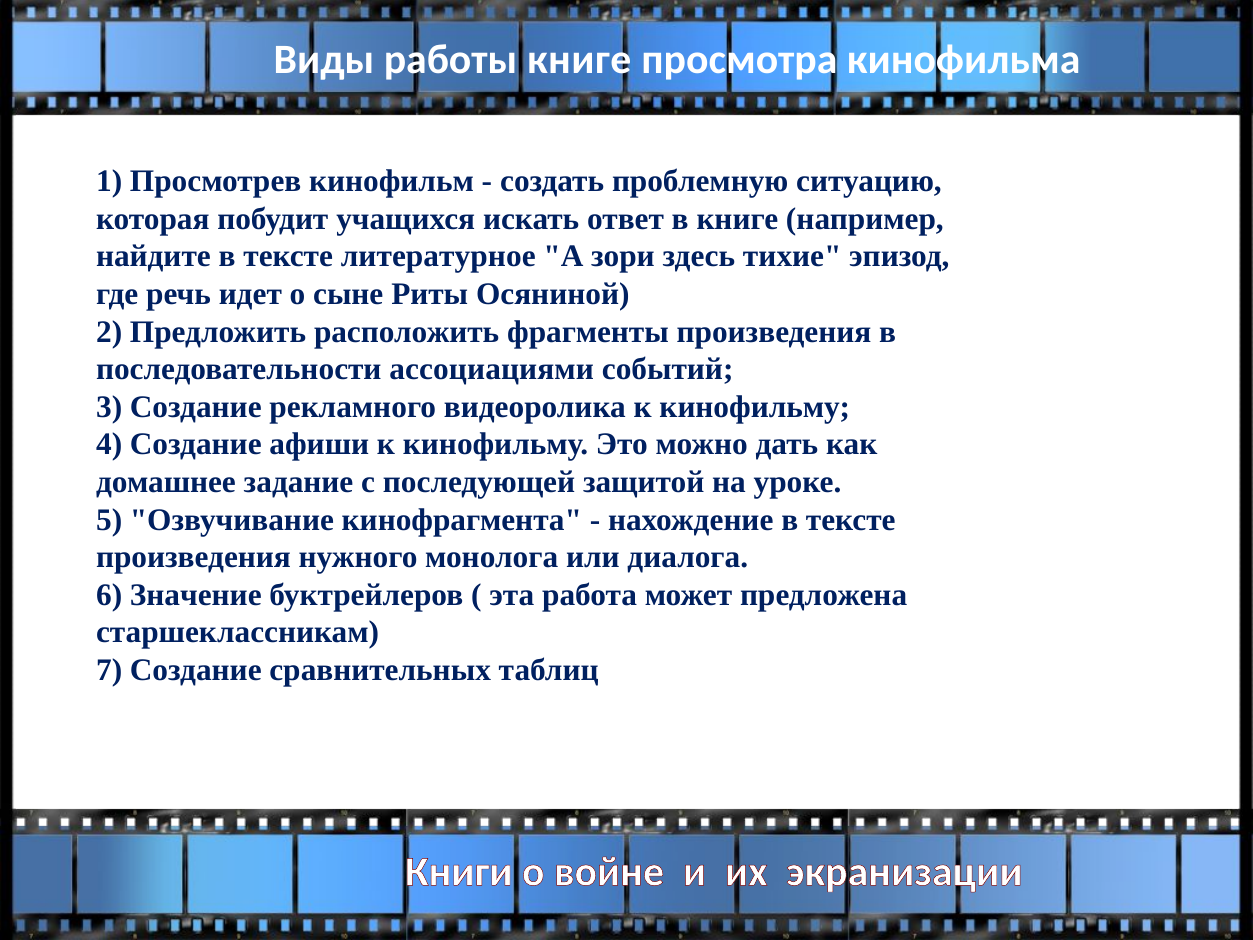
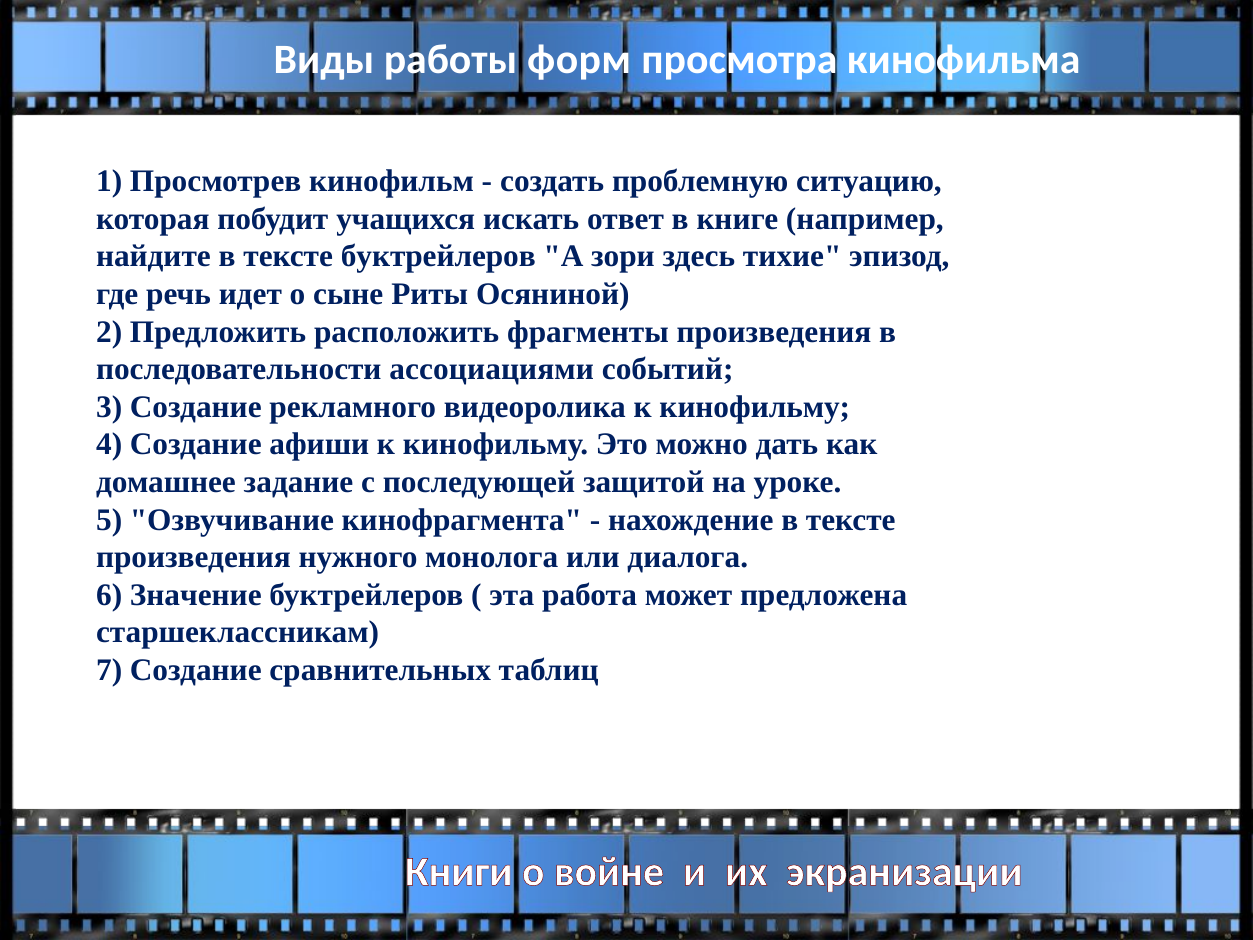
работы книге: книге -> форм (579, 60)
тексте литературное: литературное -> буктрейлеров (438, 256)
